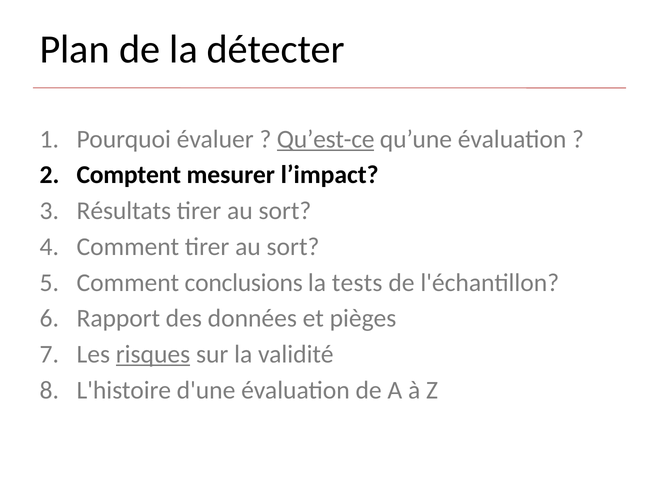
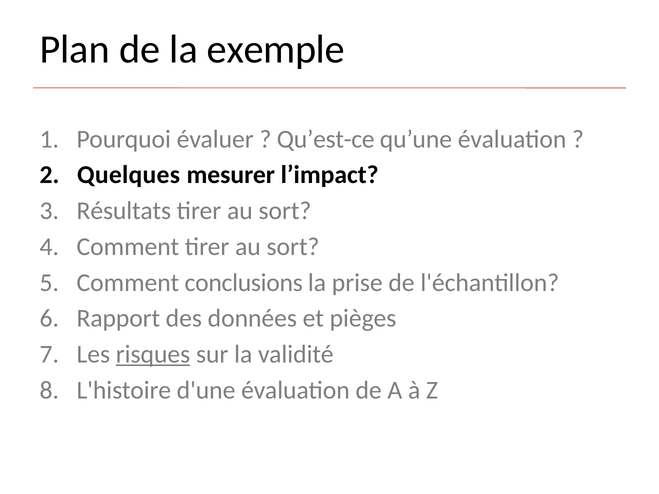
détecter: détecter -> exemple (276, 49)
Qu’est-ce underline: present -> none (326, 139)
Comptent: Comptent -> Quelques (129, 175)
tests: tests -> prise (357, 283)
